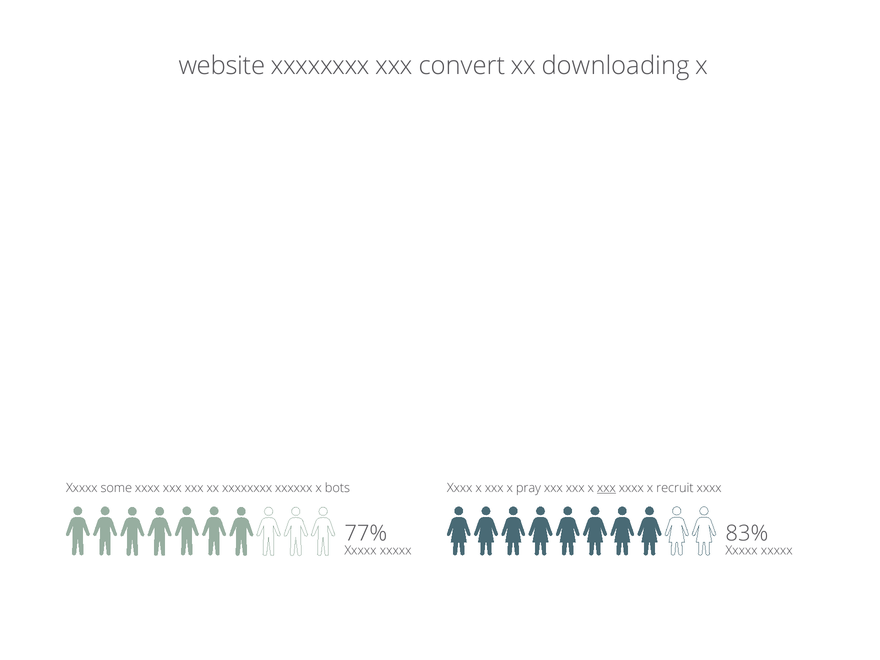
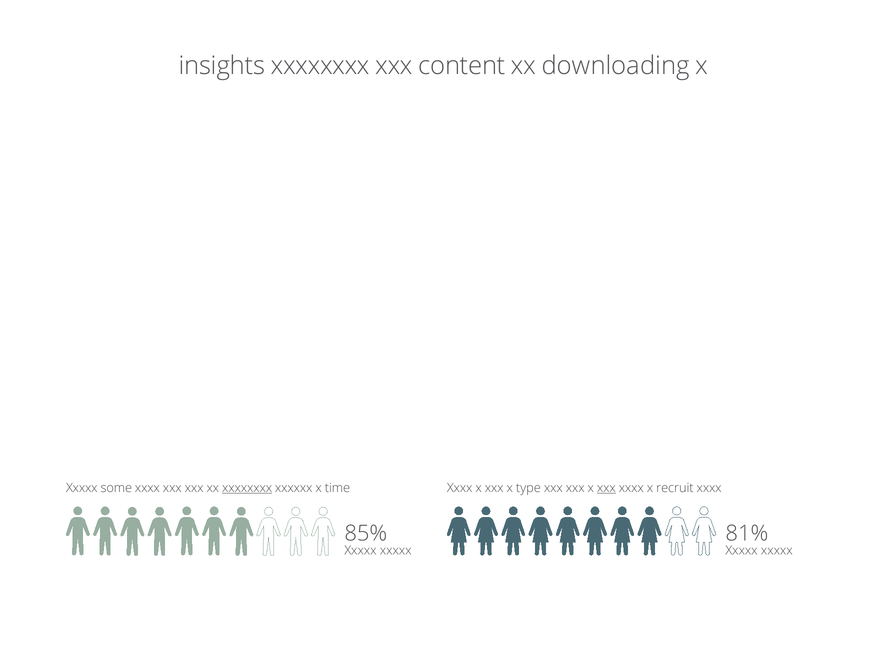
website: website -> insights (222, 66)
convert: convert -> content (462, 66)
xxxxxxxx underline: none -> present (247, 488)
bots: bots -> time (337, 488)
pray: pray -> type (528, 488)
77%: 77% -> 85% (366, 533)
83%: 83% -> 81% (747, 533)
